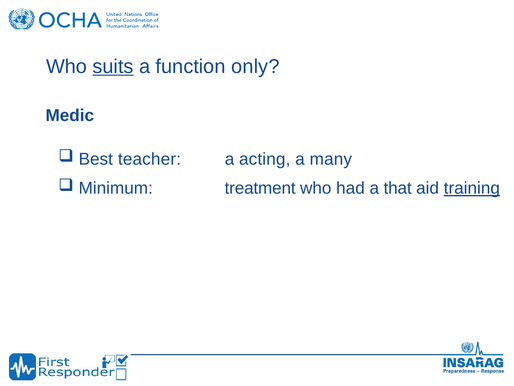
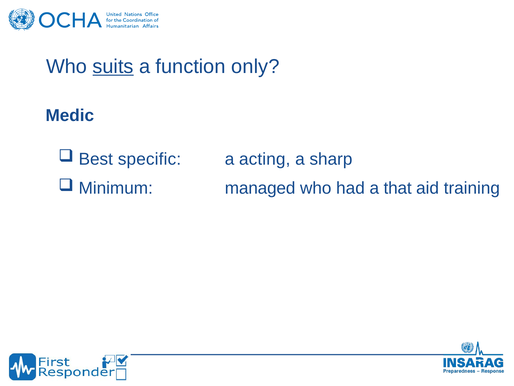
teacher: teacher -> specific (149, 159)
many: many -> sharp (331, 159)
treatment: treatment -> managed (260, 188)
training underline: present -> none (472, 188)
